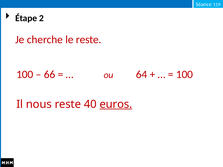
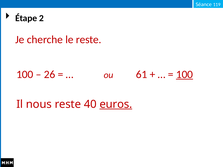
66: 66 -> 26 (50, 74)
64: 64 -> 61 (142, 74)
100 underline: none -> present (184, 74)
